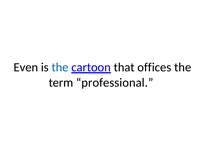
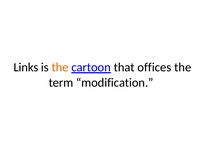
Even: Even -> Links (26, 67)
the colour: blue -> orange (60, 67)
professional: professional -> modification (115, 82)
